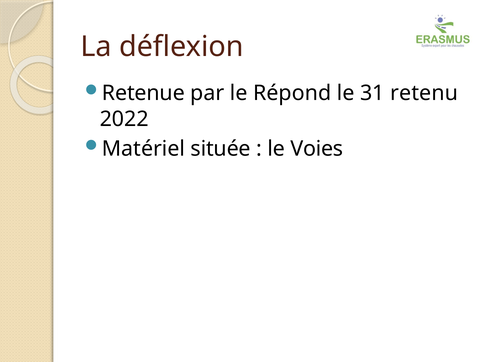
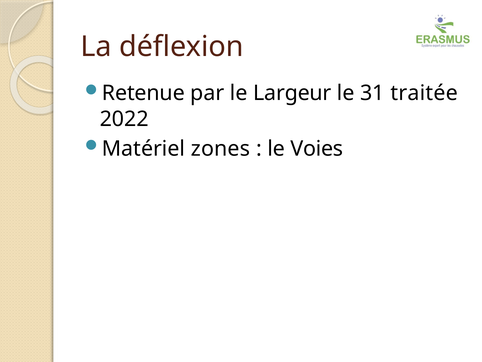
Répond: Répond -> Largeur (292, 93)
retenu: retenu -> traitée (424, 93)
située: située -> zones (220, 148)
